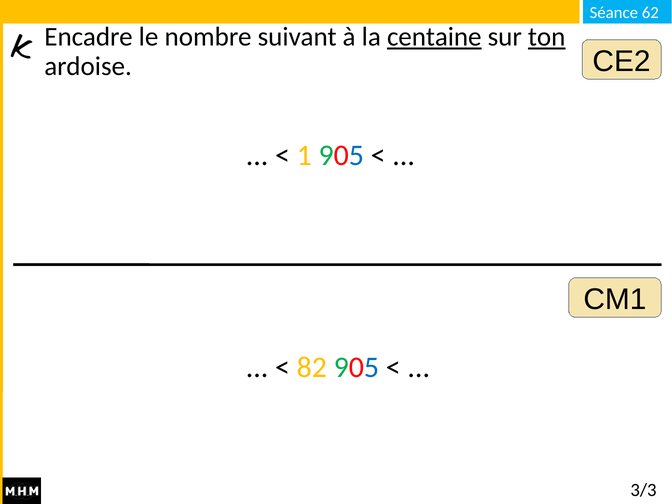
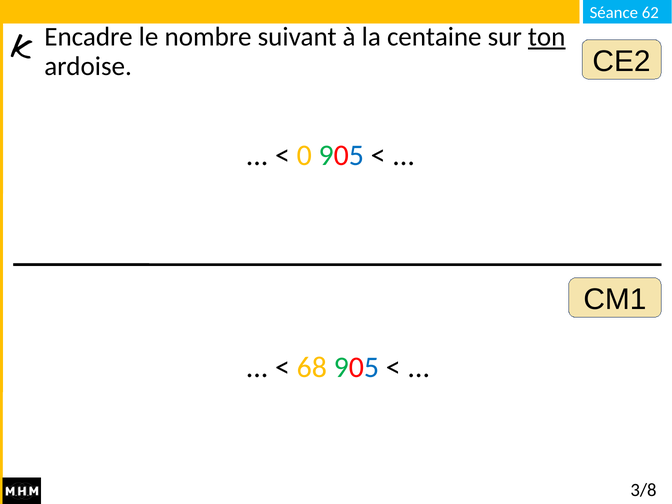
centaine underline: present -> none (434, 37)
1: 1 -> 0 (304, 156)
82: 82 -> 68 (312, 367)
3/3: 3/3 -> 3/8 (644, 490)
